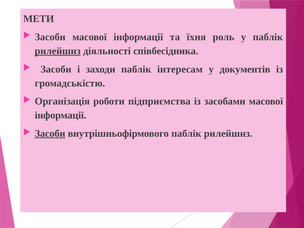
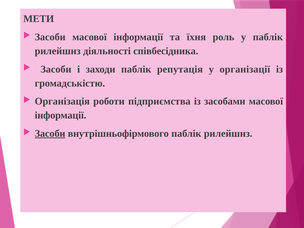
рилейшнз underline: present -> none (58, 51)
інтересам: інтересам -> репутація (180, 69)
документів: документів -> організації (245, 69)
